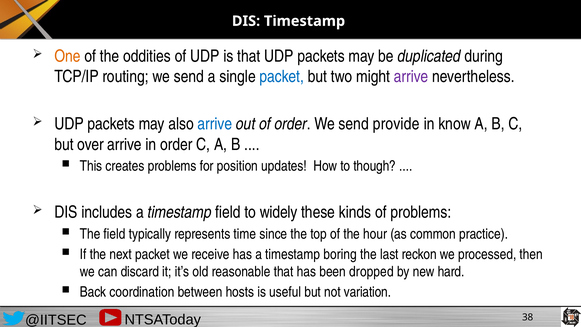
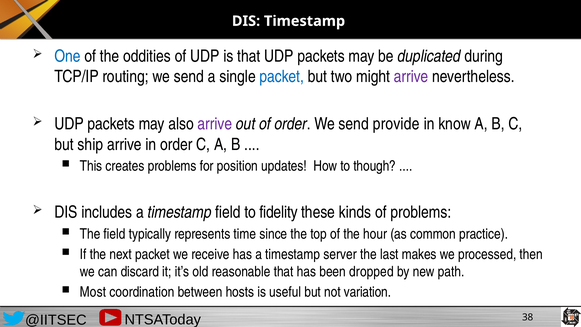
One colour: orange -> blue (68, 56)
arrive colour: blue -> purple (215, 124)
over: over -> ship (90, 144)
widely: widely -> fidelity (279, 212)
boring: boring -> server (340, 254)
reckon: reckon -> makes (419, 254)
hard: hard -> path (451, 272)
Back: Back -> Most (93, 292)
